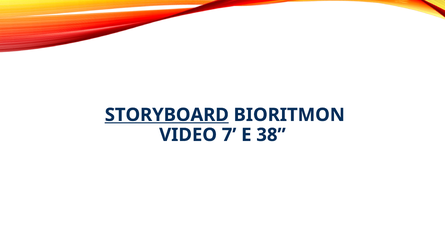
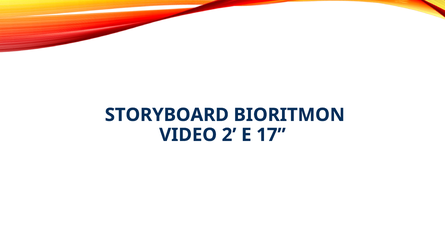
STORYBOARD underline: present -> none (167, 115)
7: 7 -> 2 (229, 135)
38: 38 -> 17 (271, 135)
